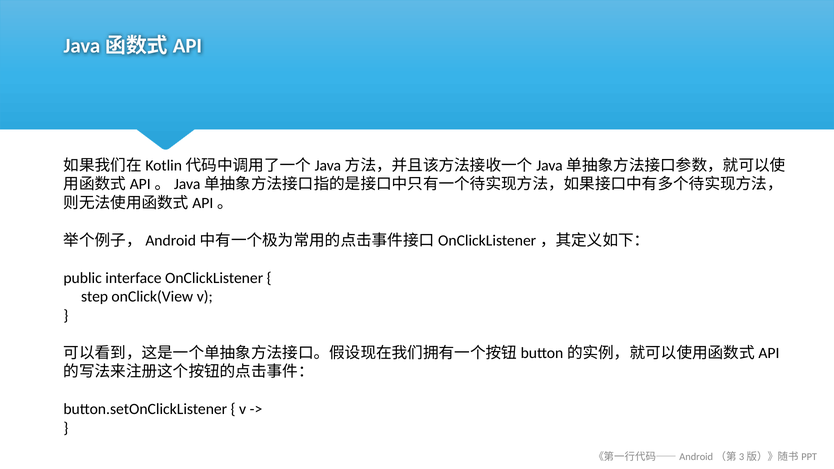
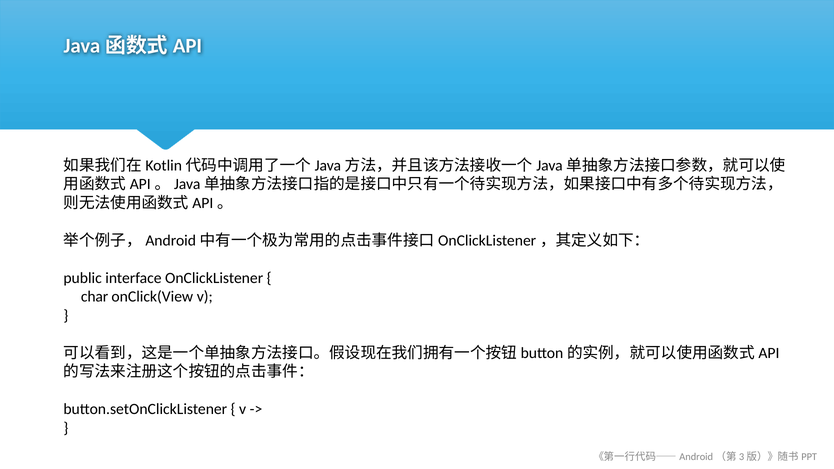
step: step -> char (95, 297)
